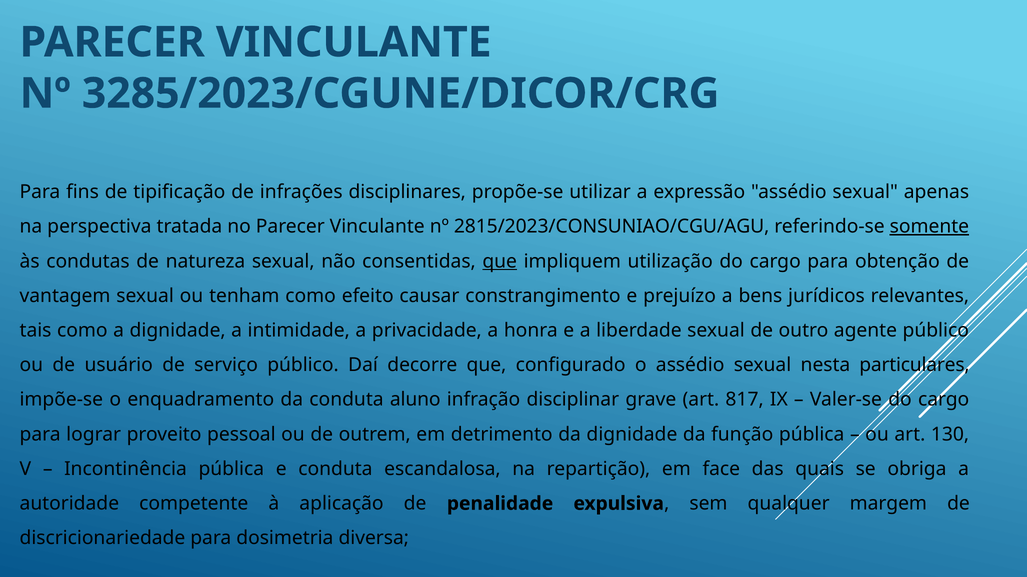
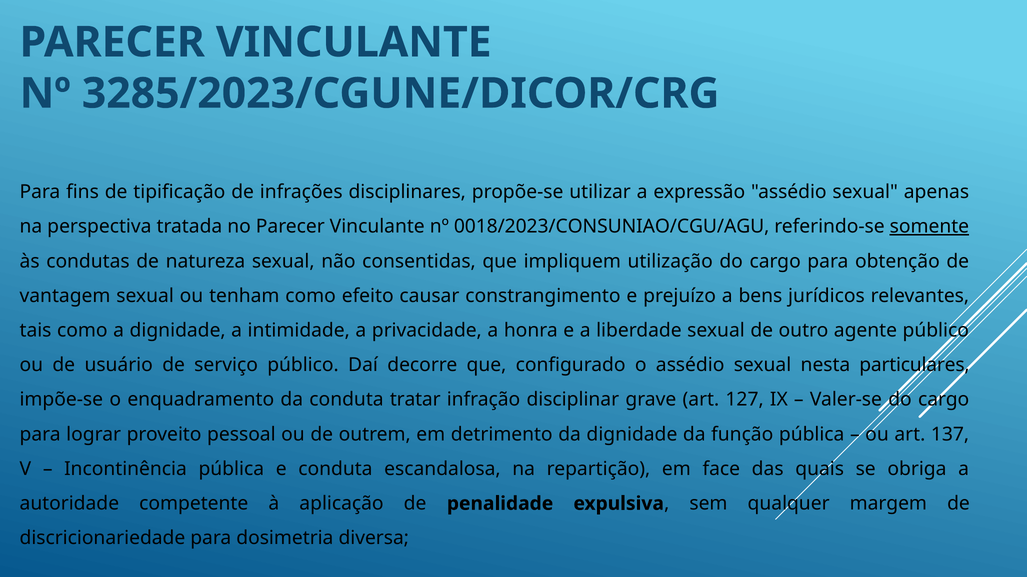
2815/2023/CONSUNIAO/CGU/AGU: 2815/2023/CONSUNIAO/CGU/AGU -> 0018/2023/CONSUNIAO/CGU/AGU (612, 227)
que underline: present -> none (500, 261)
aluno: aluno -> tratar (415, 400)
817: 817 -> 127 (745, 400)
130: 130 -> 137 (950, 435)
